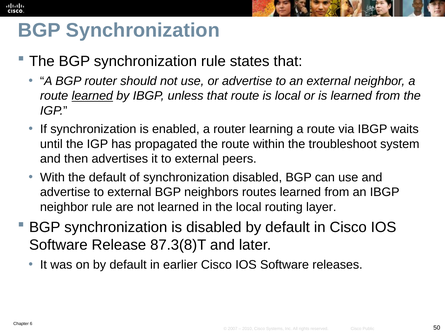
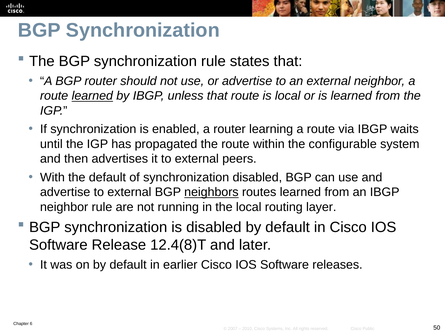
troubleshoot: troubleshoot -> configurable (343, 144)
neighbors underline: none -> present (211, 193)
not learned: learned -> running (178, 208)
87.3(8)T: 87.3(8)T -> 12.4(8)T (178, 246)
